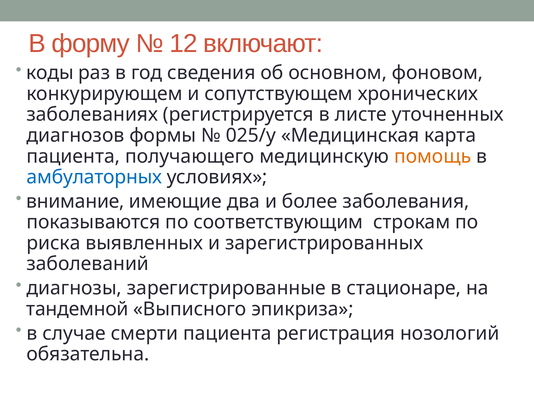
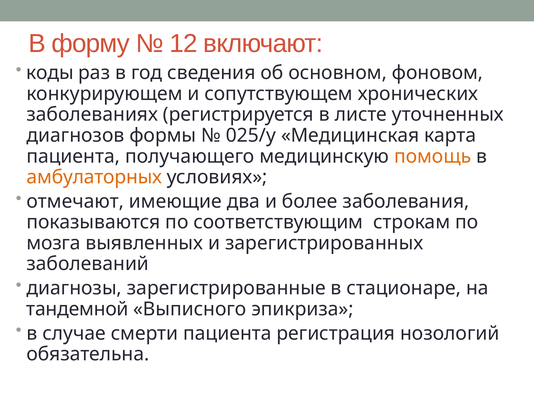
амбулаторных colour: blue -> orange (94, 177)
внимание: внимание -> отмечают (75, 201)
риска: риска -> мозга (54, 243)
